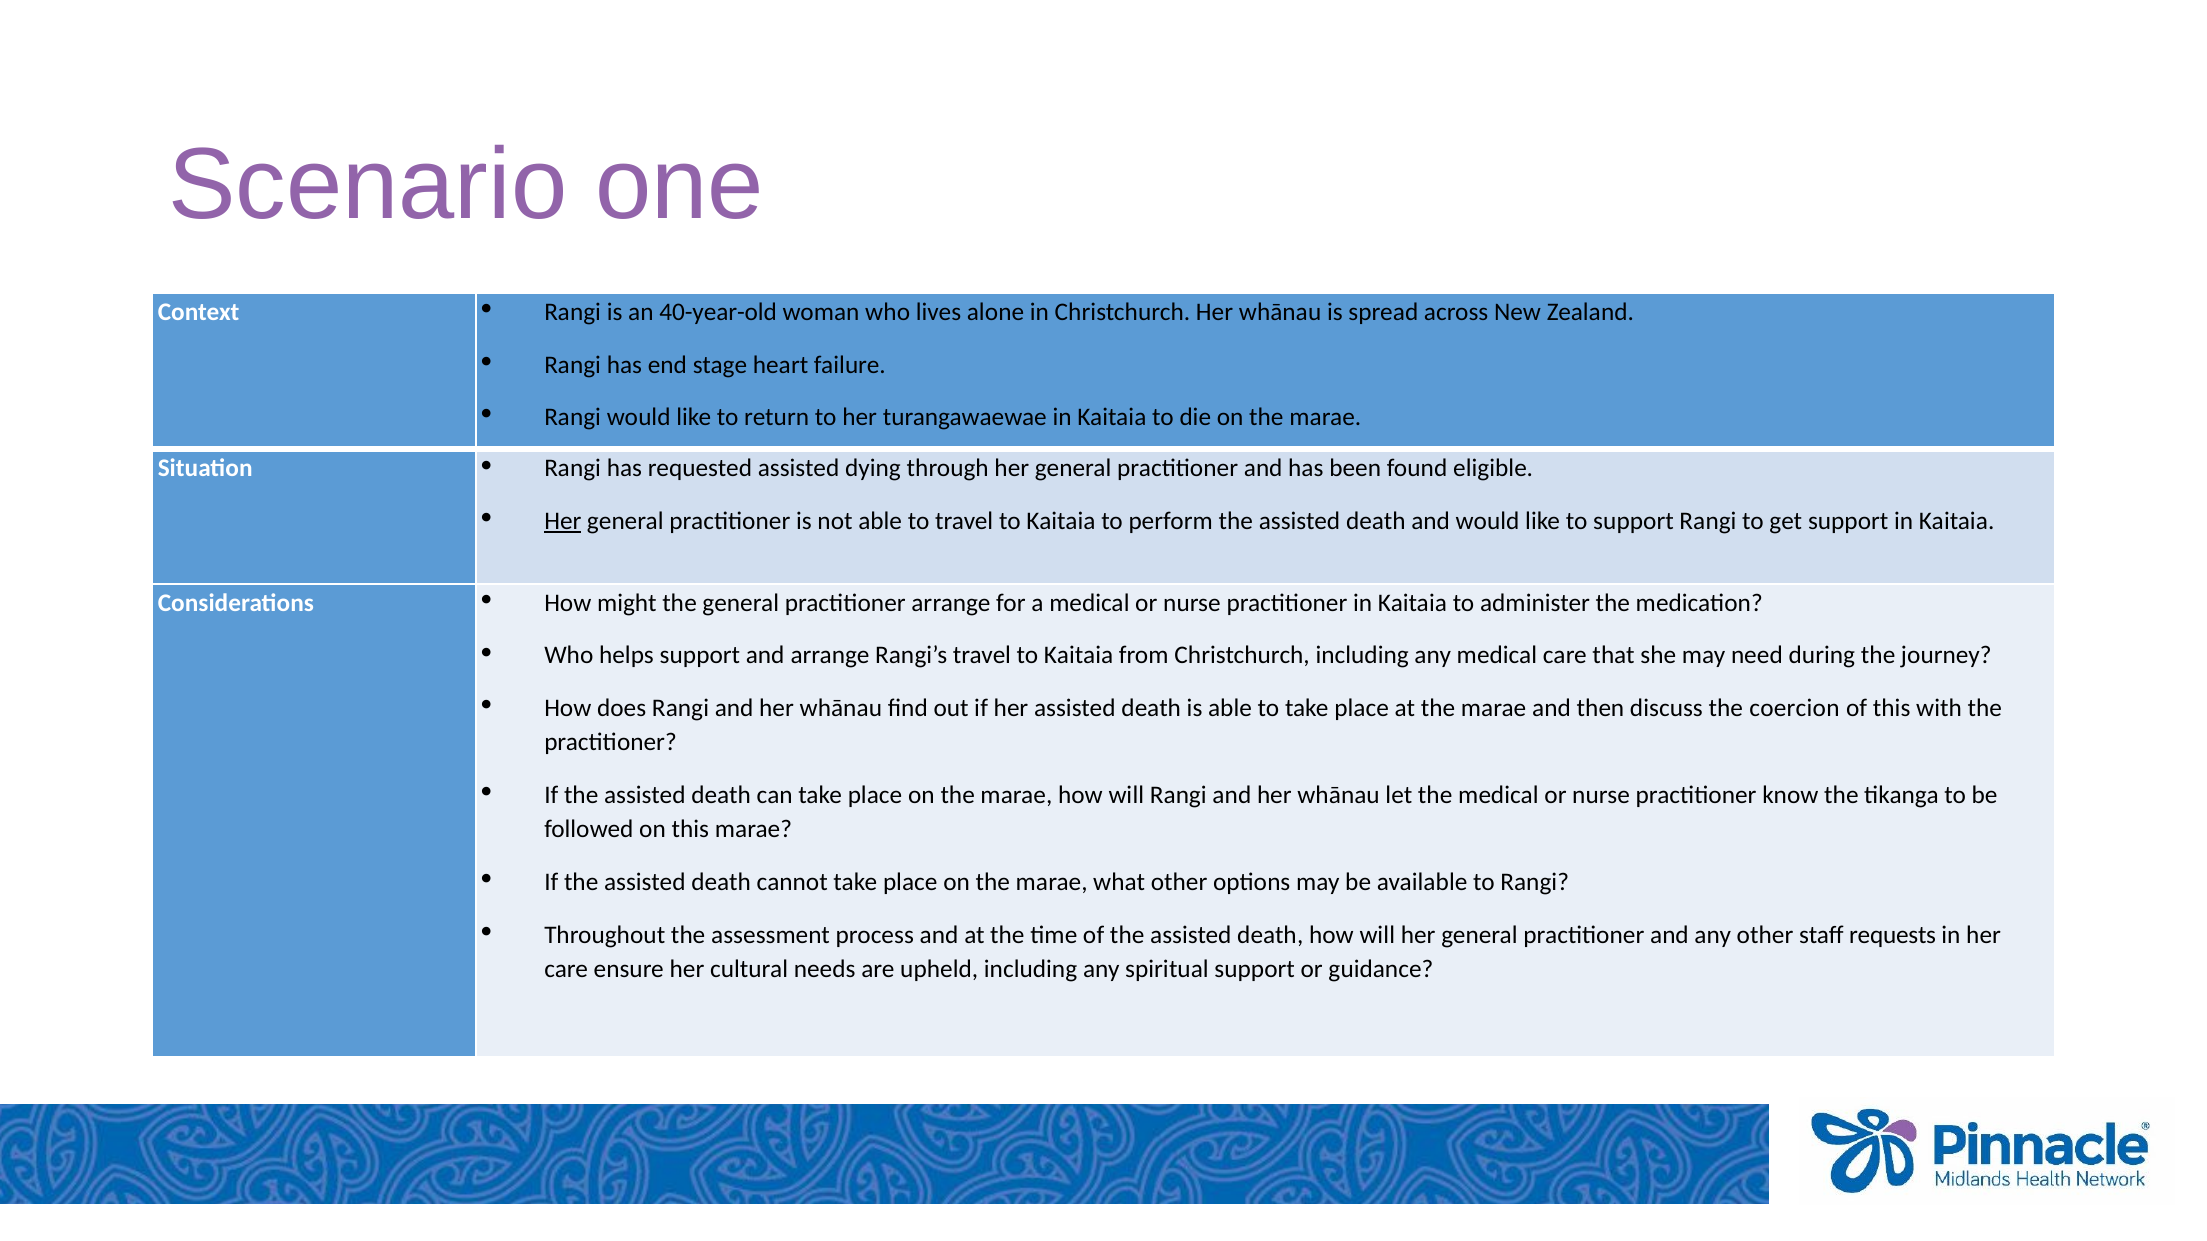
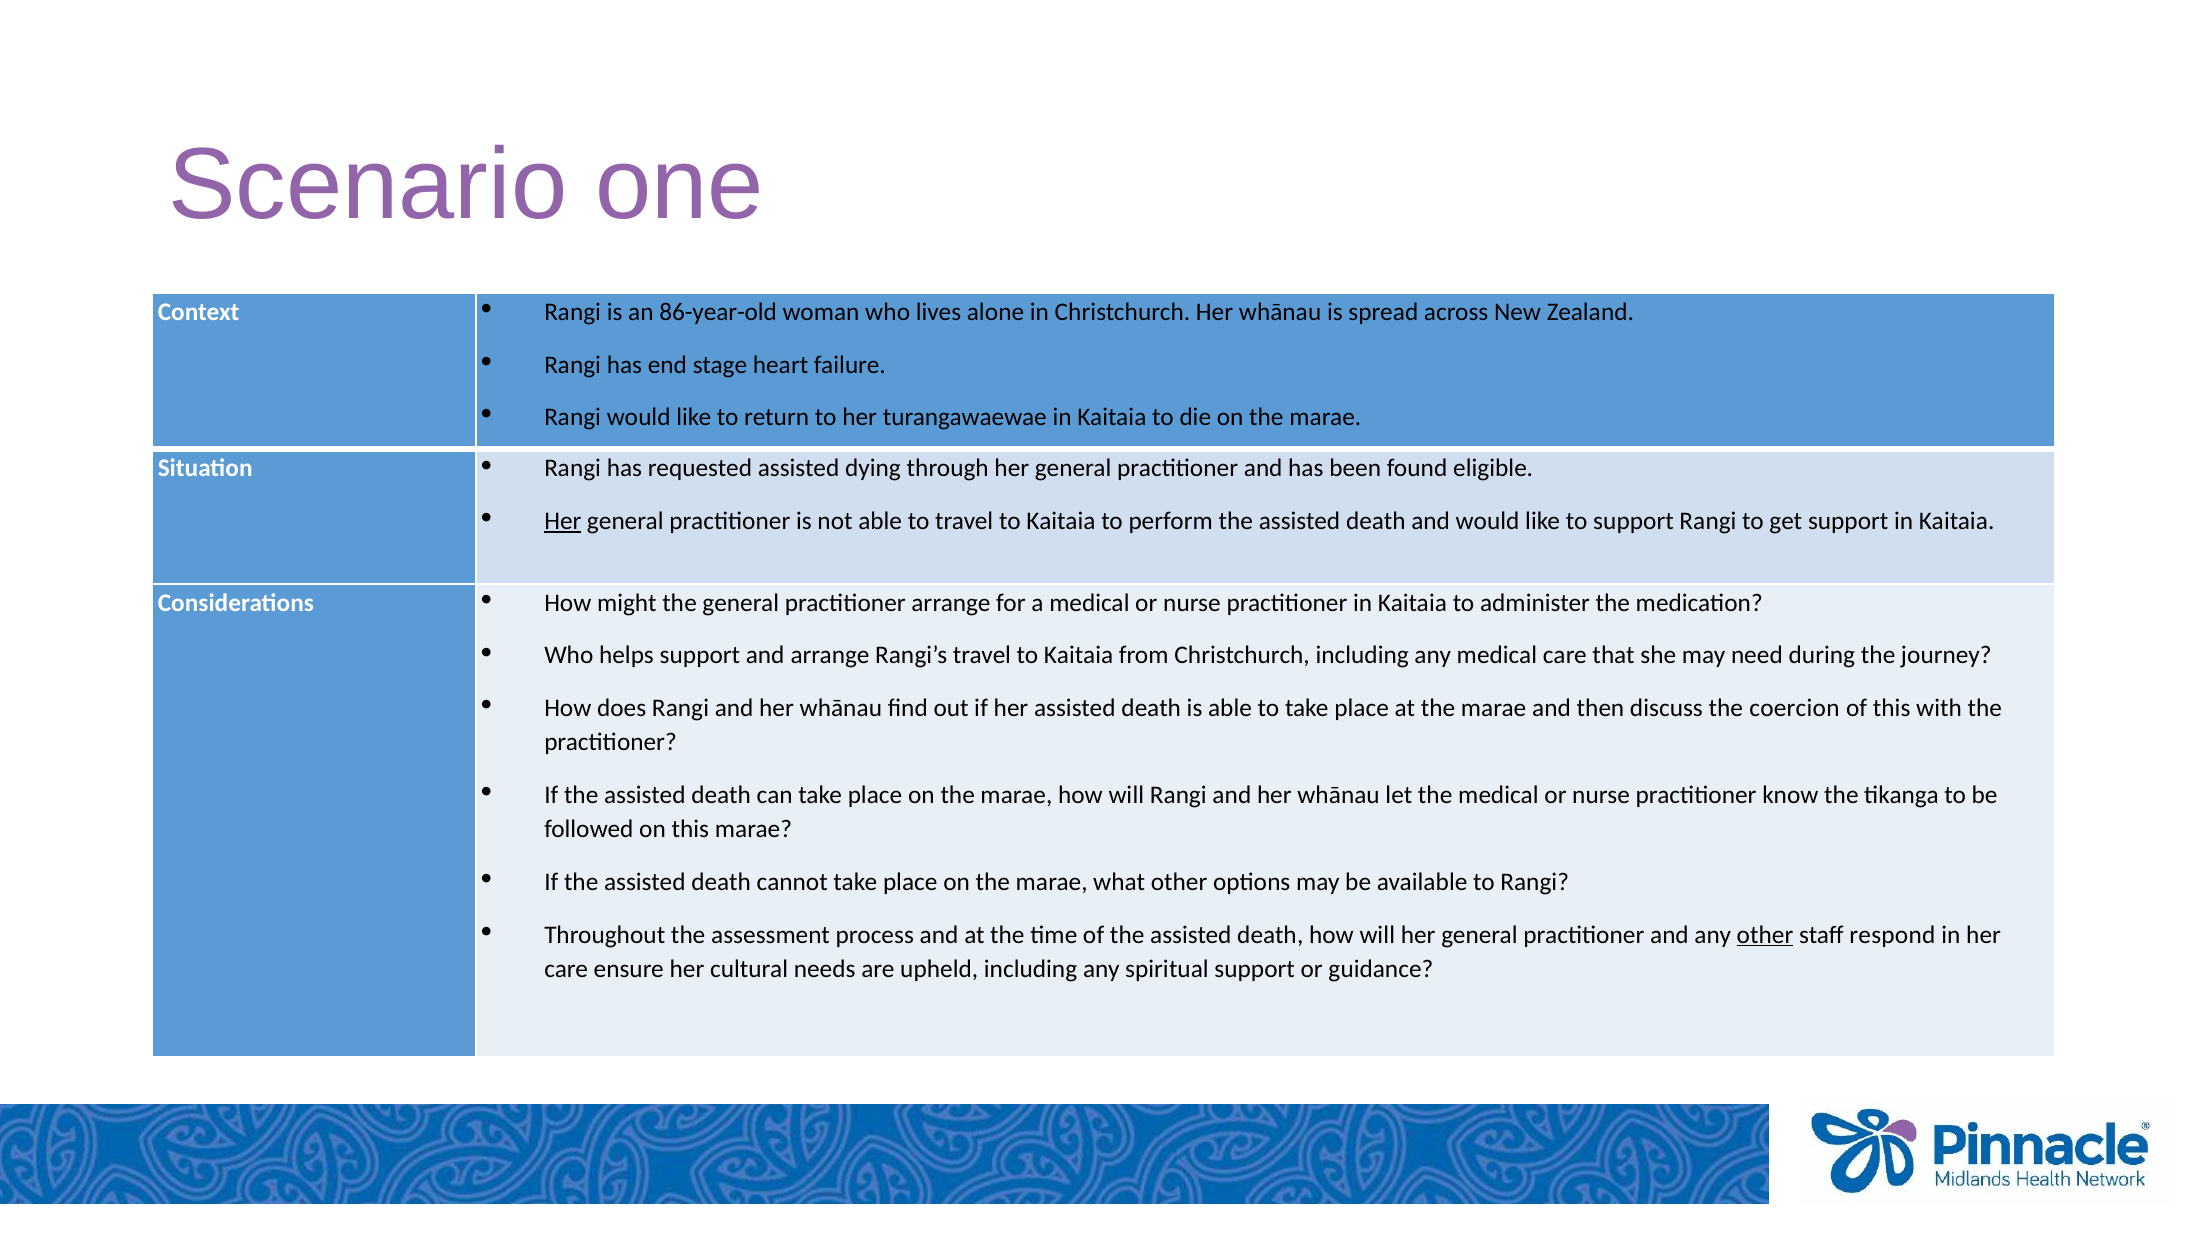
40-year-old: 40-year-old -> 86-year-old (718, 312)
other underline: none -> present (1765, 935)
requests: requests -> respond (1892, 935)
